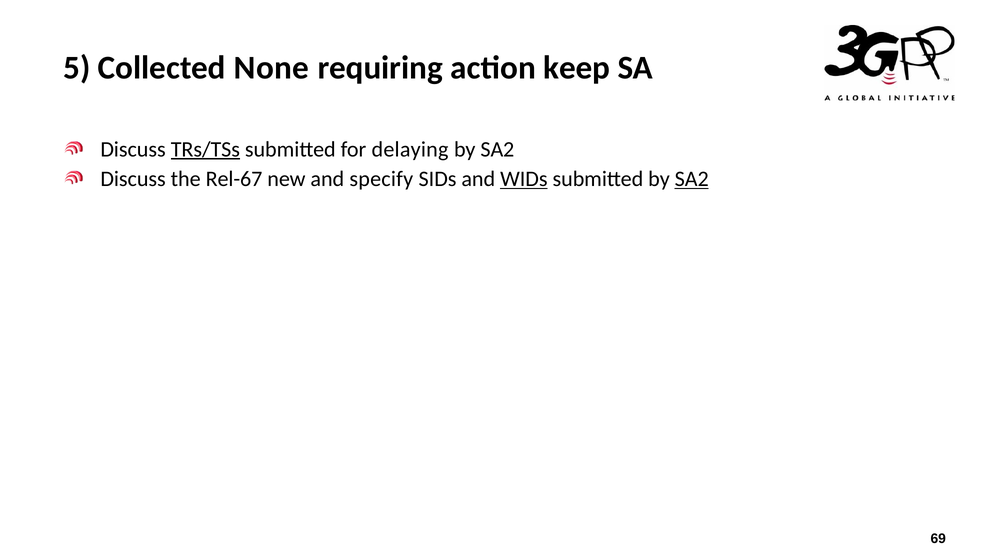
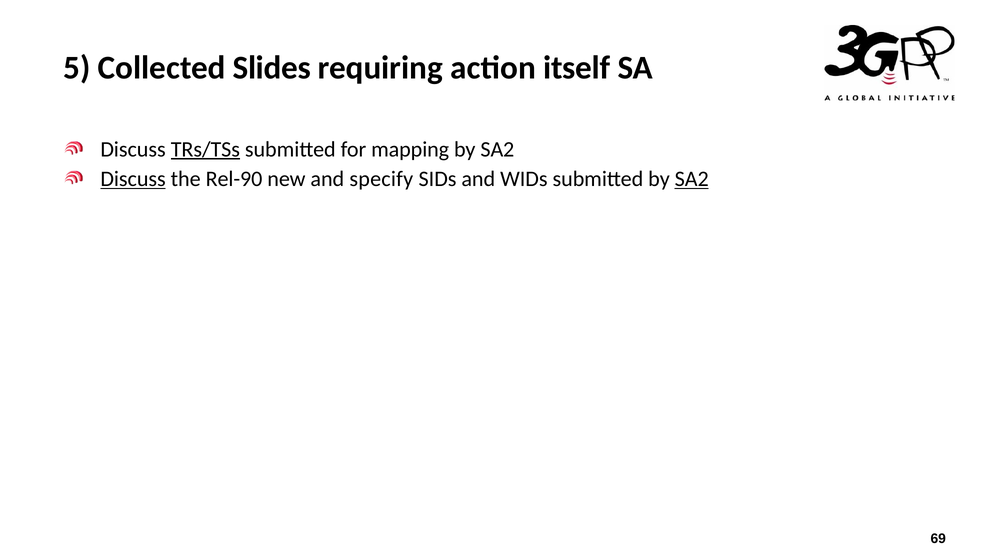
None: None -> Slides (272, 68)
keep: keep -> itself (577, 68)
delaying: delaying -> mapping (410, 149)
Discuss underline: none -> present (133, 179)
Rel-67: Rel-67 -> Rel-90 (234, 179)
WIDs underline: present -> none (524, 179)
